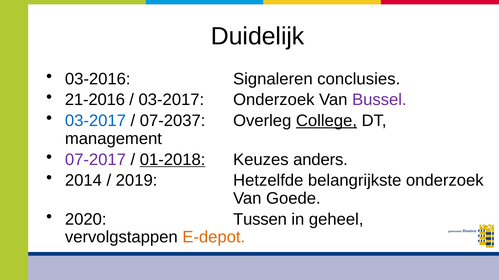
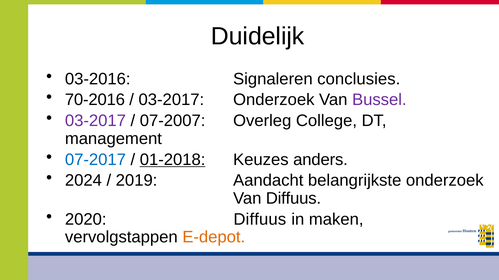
21-2016: 21-2016 -> 70-2016 (95, 100)
03-2017 colour: blue -> purple (95, 121)
07-2037: 07-2037 -> 07-2007 (173, 121)
College underline: present -> none (326, 121)
07-2017 colour: purple -> blue (95, 160)
2014: 2014 -> 2024 (83, 181)
Hetzelfde: Hetzelfde -> Aandacht (268, 181)
Van Goede: Goede -> Diffuus (293, 199)
2020 Tussen: Tussen -> Diffuus (260, 220)
geheel: geheel -> maken (336, 220)
